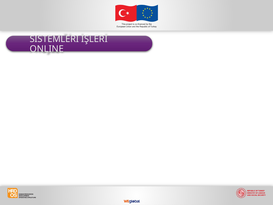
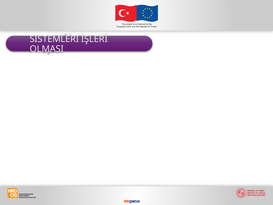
ONLINE: ONLINE -> OLMASI (47, 49)
